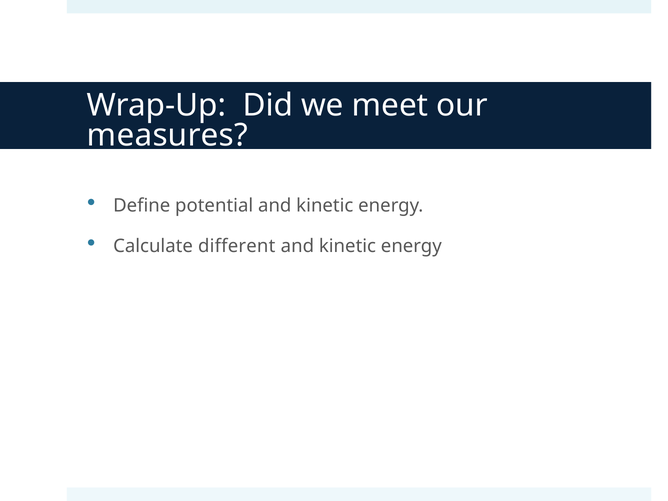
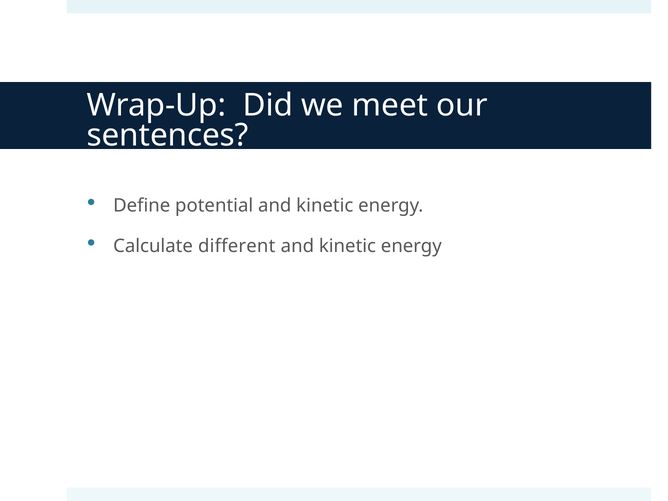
measures: measures -> sentences (168, 136)
